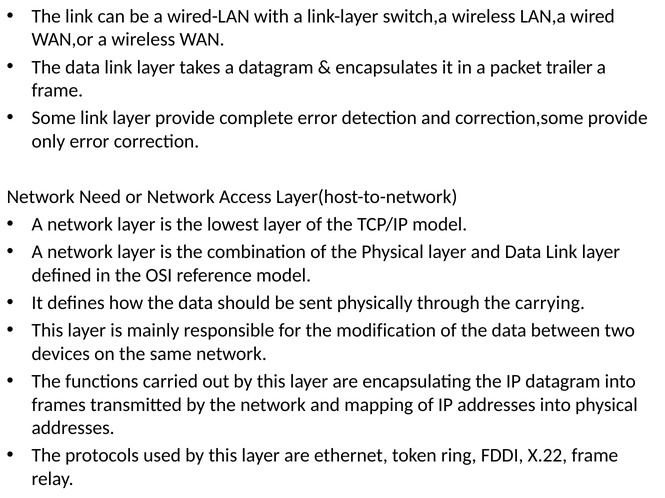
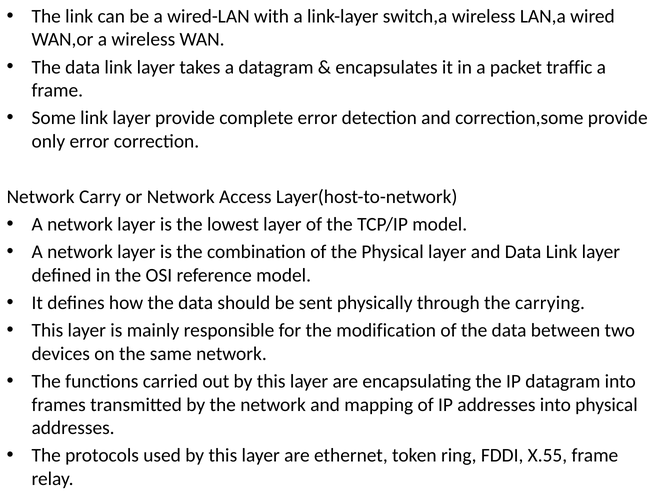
trailer: trailer -> traffic (569, 67)
Need: Need -> Carry (100, 197)
X.22: X.22 -> X.55 (547, 456)
